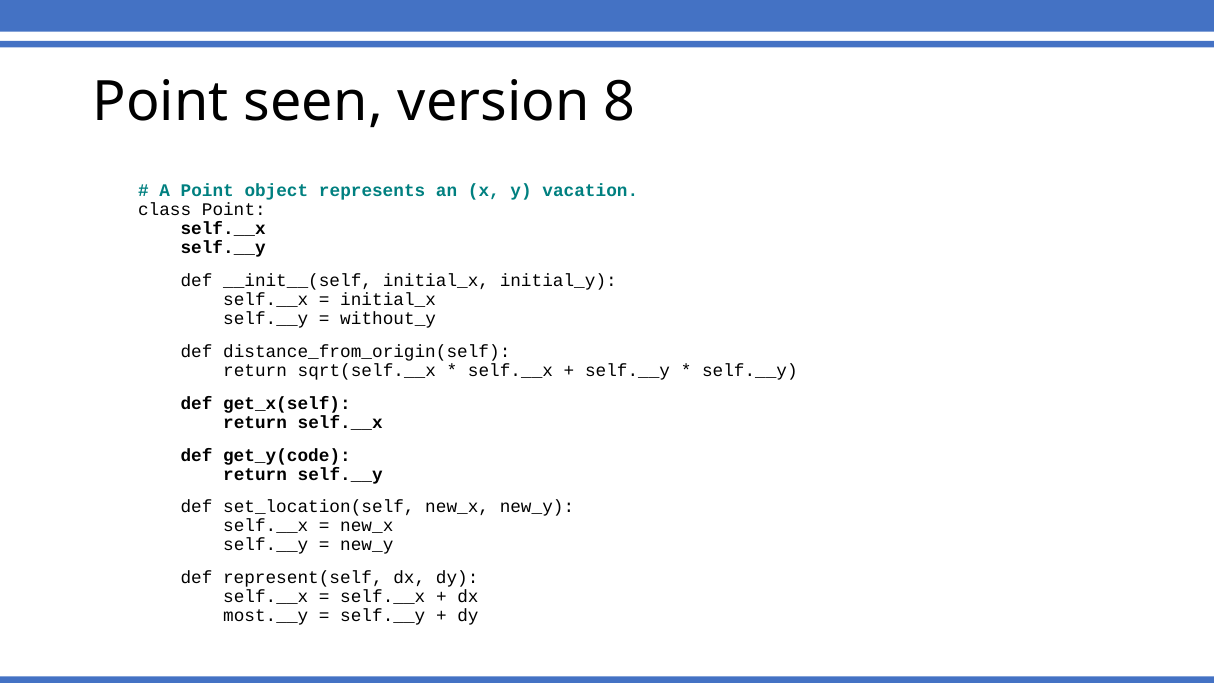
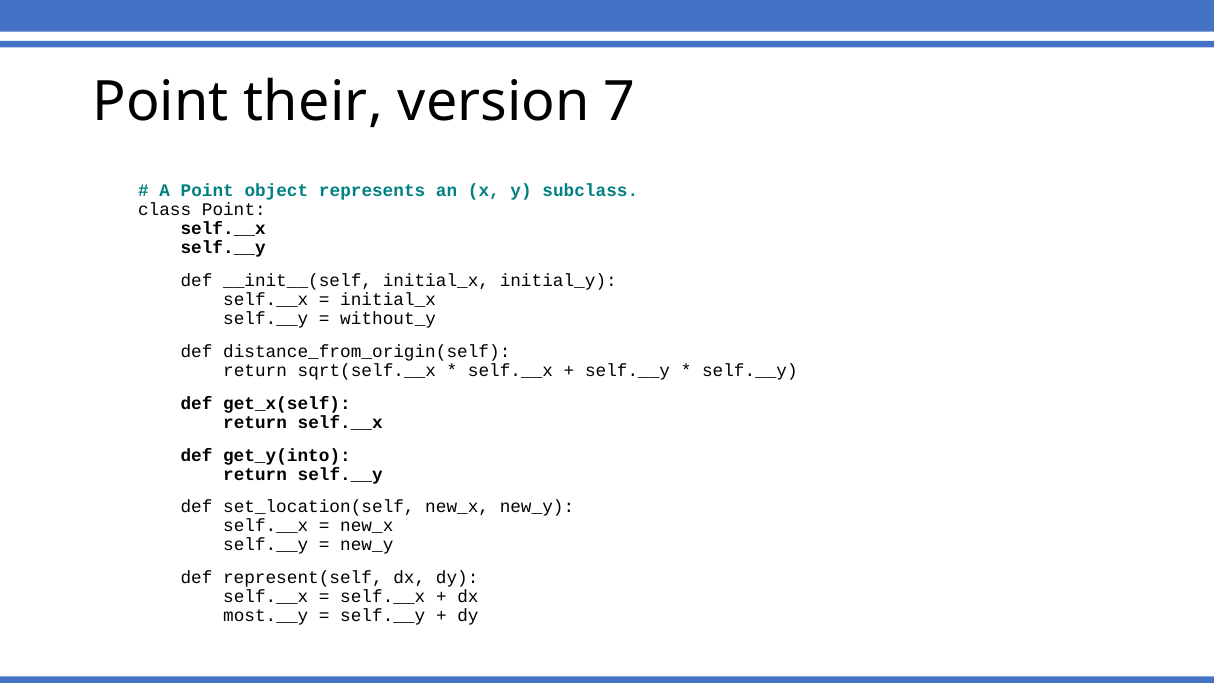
seen: seen -> their (313, 102)
8: 8 -> 7 (620, 102)
vacation: vacation -> subclass (590, 191)
get_y(code: get_y(code -> get_y(into (287, 455)
